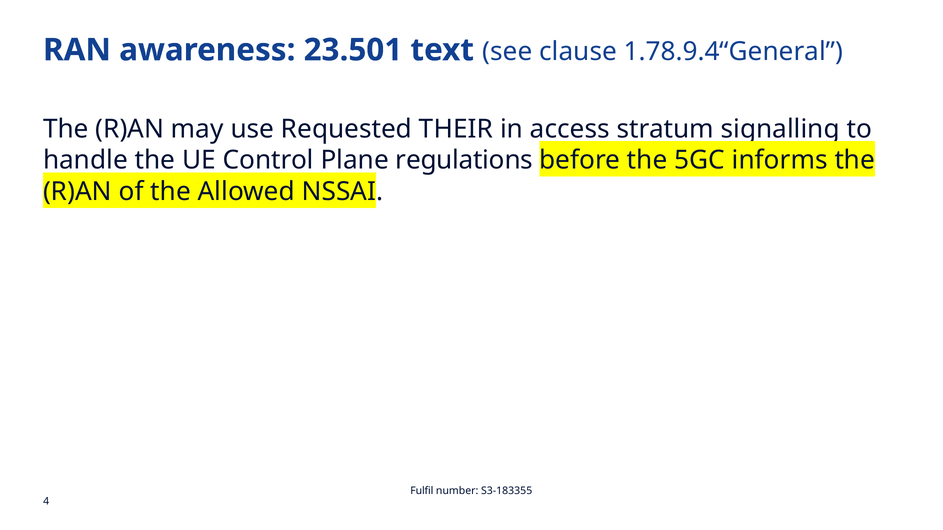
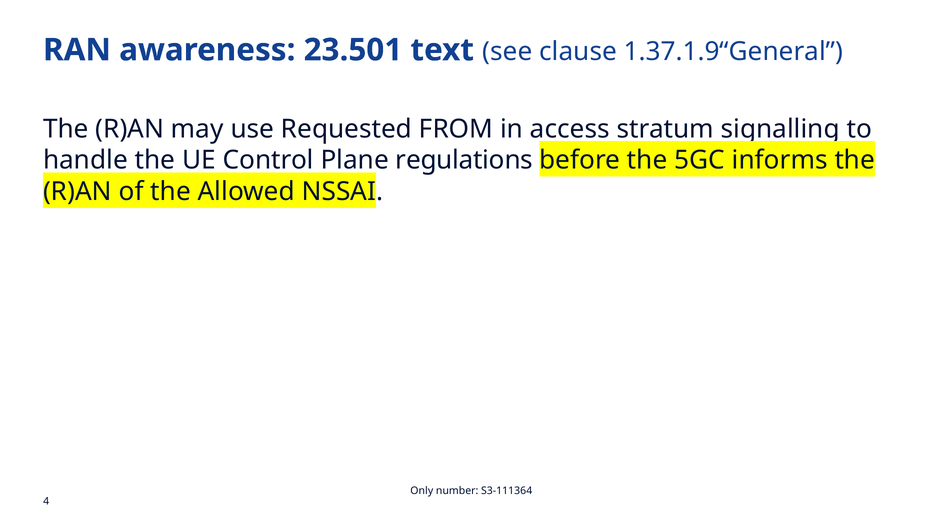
1.78.9.4“General: 1.78.9.4“General -> 1.37.1.9“General (733, 52)
THEIR: THEIR -> FROM (456, 129)
Fulfil: Fulfil -> Only (422, 491)
S3-183355: S3-183355 -> S3-111364 (507, 491)
